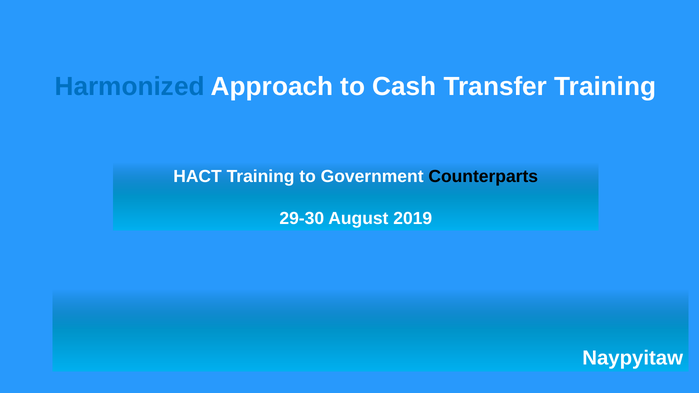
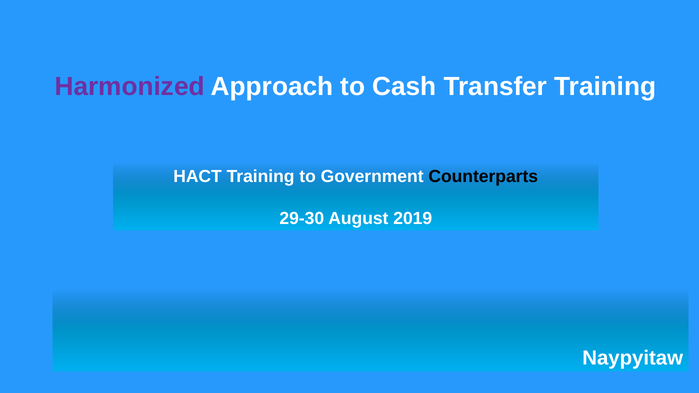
Harmonized colour: blue -> purple (130, 87)
